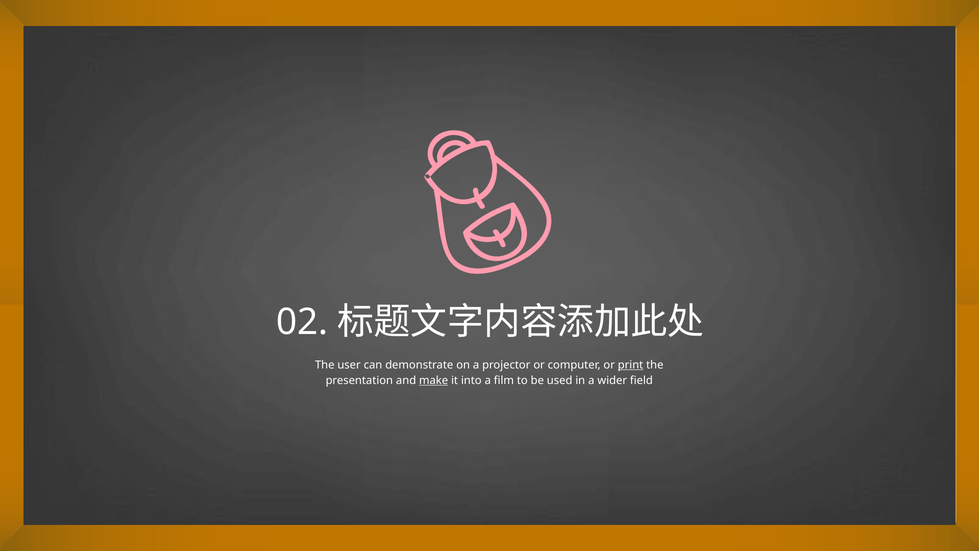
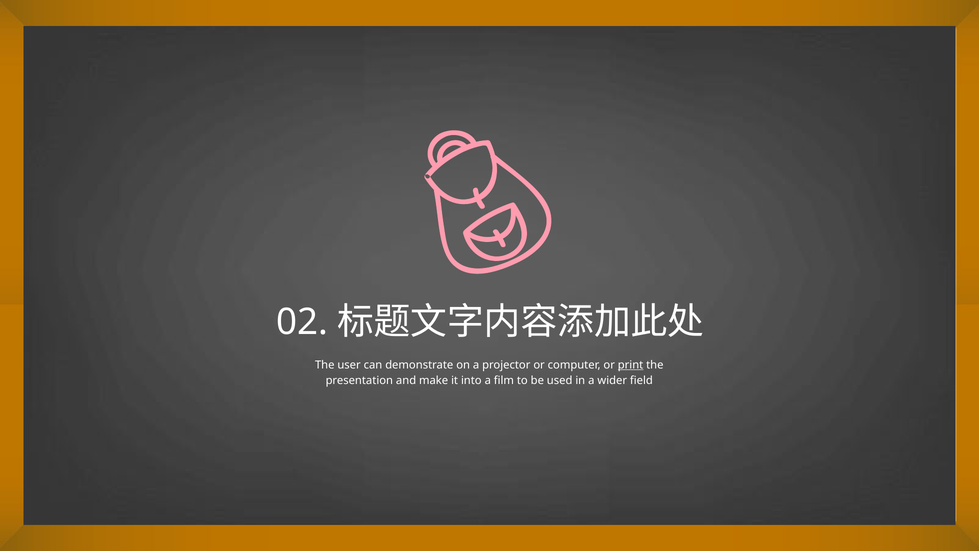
make underline: present -> none (434, 380)
